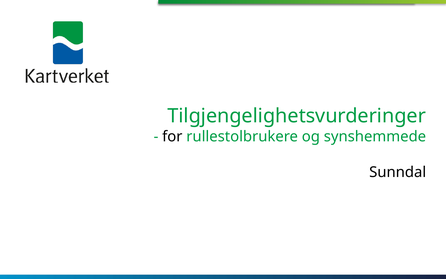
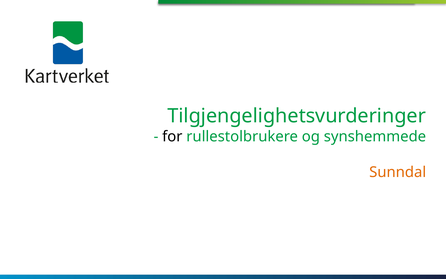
Sunndal colour: black -> orange (398, 172)
